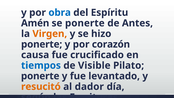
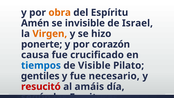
obra colour: blue -> orange (60, 13)
se ponerte: ponerte -> invisible (85, 23)
Antes: Antes -> Israel (137, 23)
ponerte: ponerte -> gentiles (40, 76)
levantado: levantado -> necesario (114, 76)
resucitó colour: orange -> red (41, 87)
dador: dador -> amáis (89, 87)
